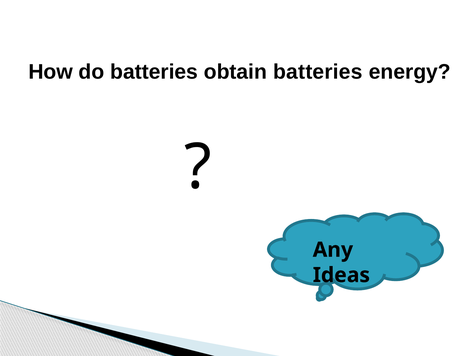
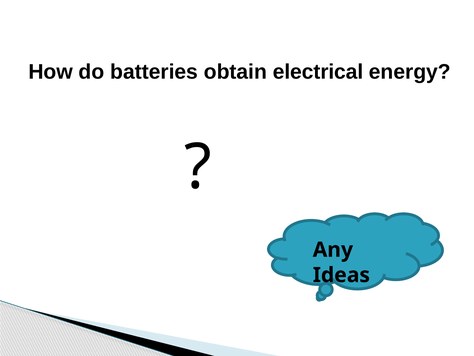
obtain batteries: batteries -> electrical (318, 72)
